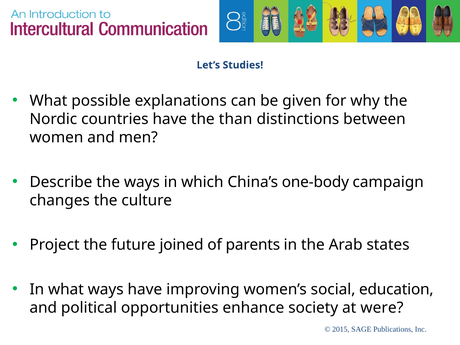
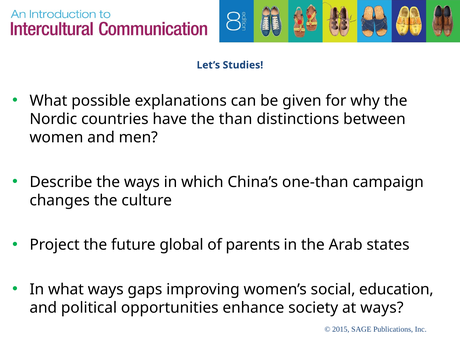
one-body: one-body -> one-than (315, 182)
joined: joined -> global (182, 245)
ways have: have -> gaps (145, 289)
at were: were -> ways (382, 308)
